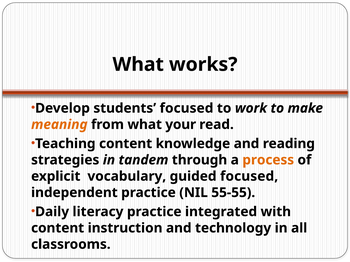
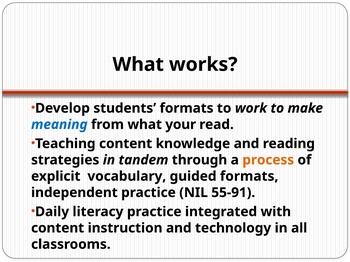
students focused: focused -> formats (187, 108)
meaning colour: orange -> blue (59, 125)
guided focused: focused -> formats (249, 177)
55-55: 55-55 -> 55-91 (233, 193)
